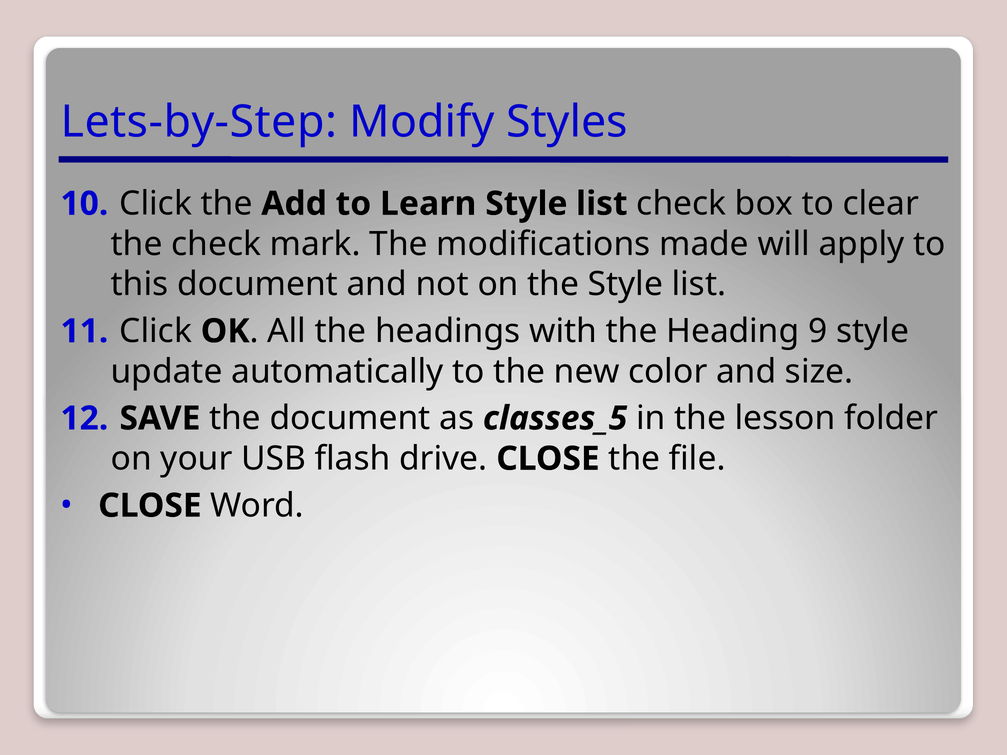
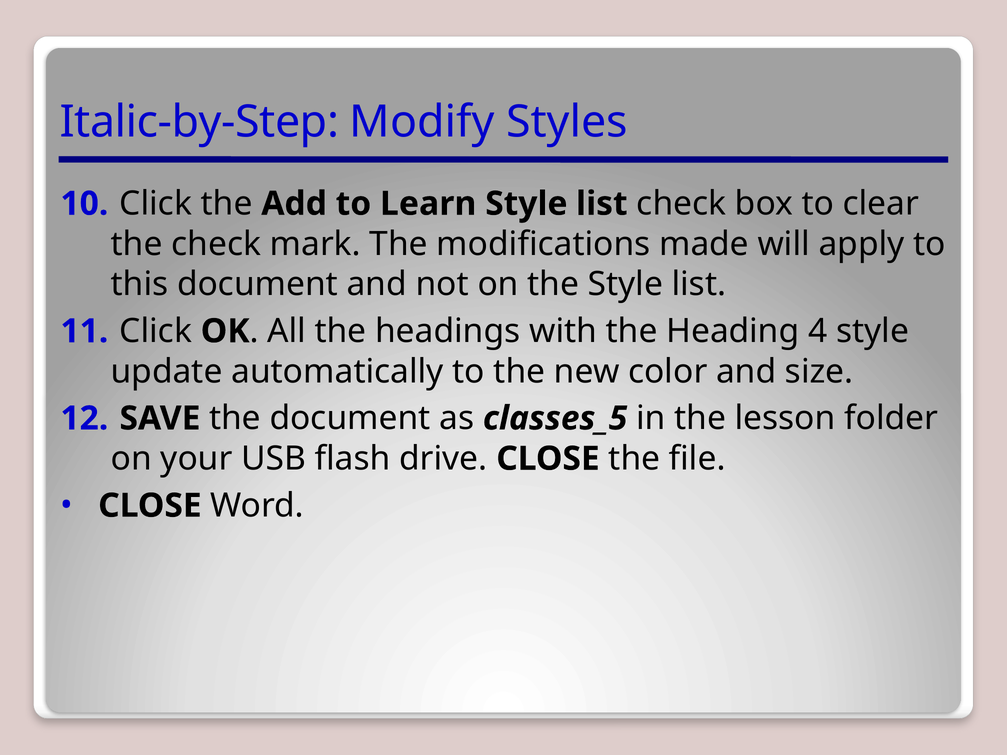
Lets-by-Step: Lets-by-Step -> Italic-by-Step (199, 122)
9: 9 -> 4 (818, 331)
